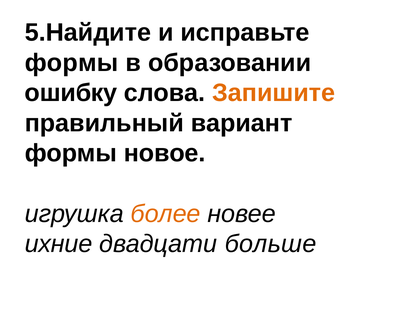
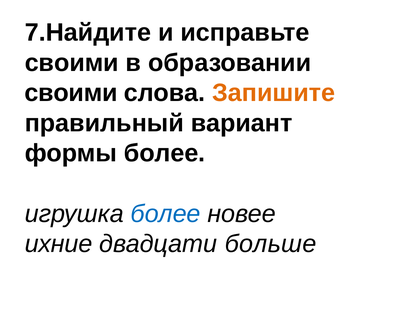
5.Найдите: 5.Найдите -> 7.Найдите (88, 33)
формы: формы -> своими (72, 63)
ошибку: ошибку -> своими (71, 93)
формы новое: новое -> более (165, 153)
более colour: orange -> blue (166, 214)
